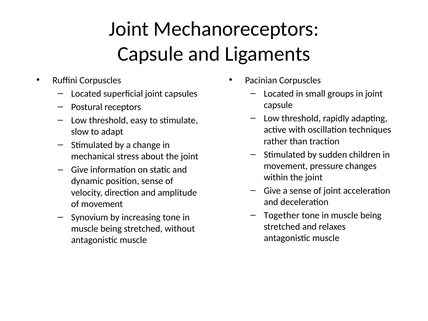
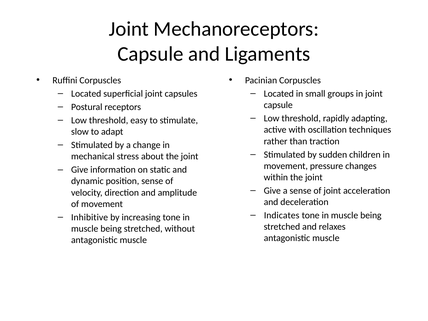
Together: Together -> Indicates (282, 215)
Synovium: Synovium -> Inhibitive (90, 217)
